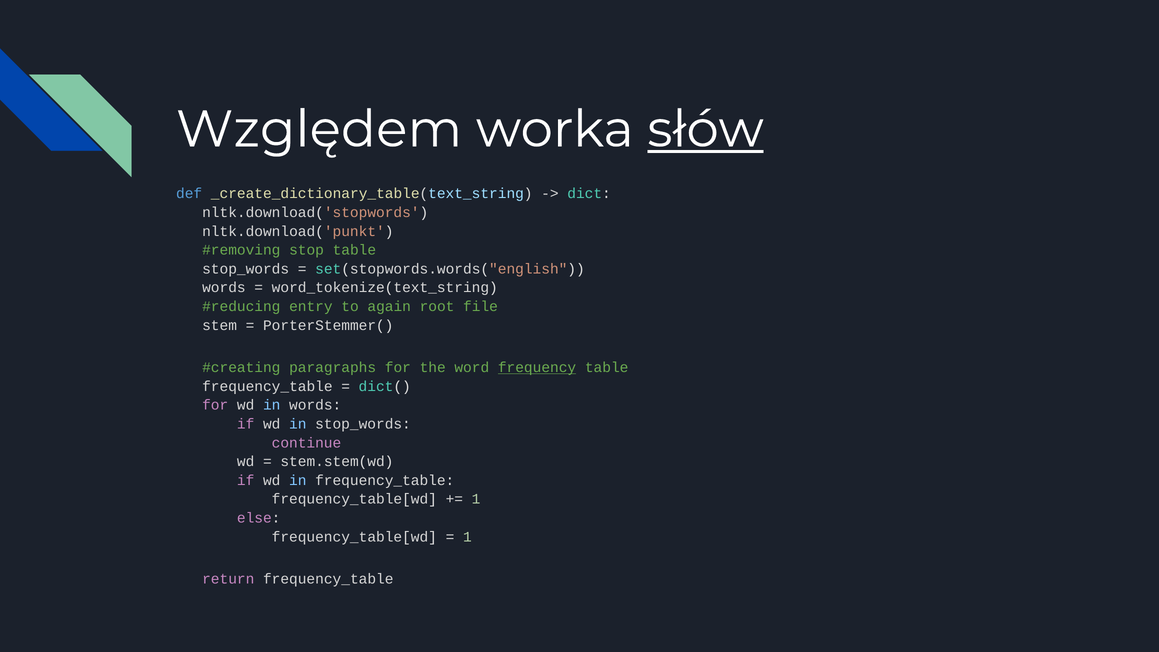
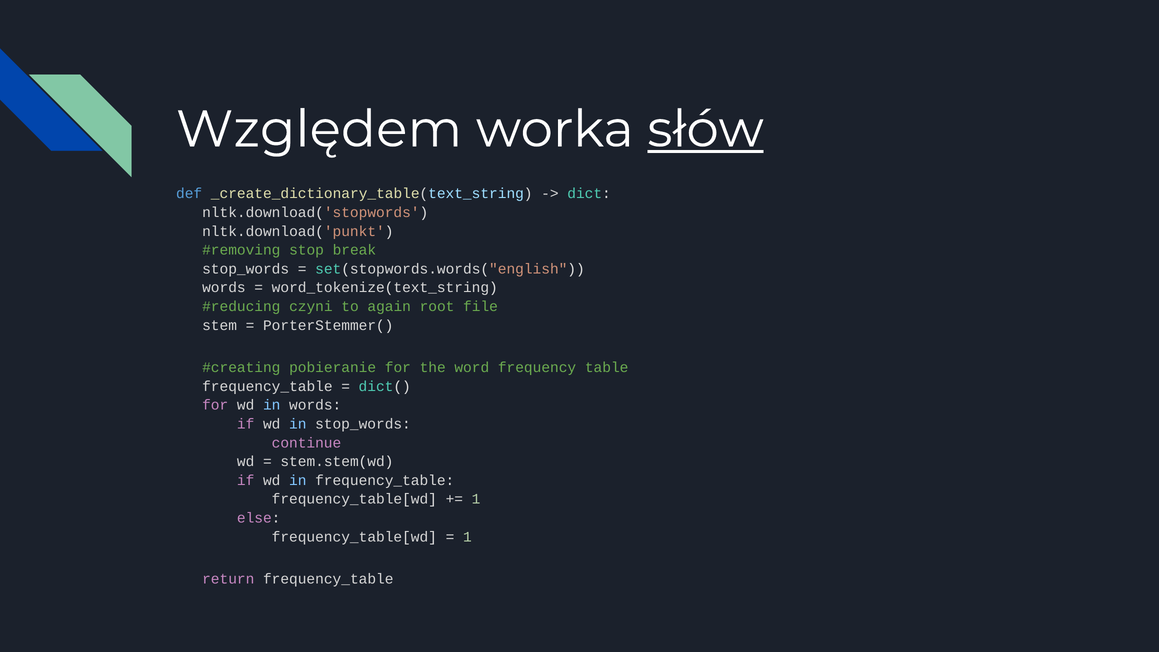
stop table: table -> break (354, 250)
entry: entry -> czyni (311, 306)
paragraphs: paragraphs -> pobieranie (333, 368)
frequency underline: present -> none (537, 368)
